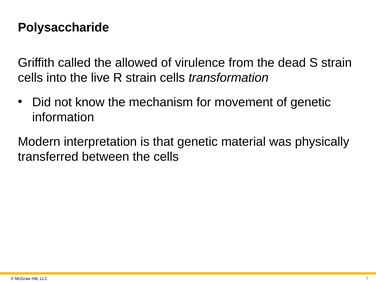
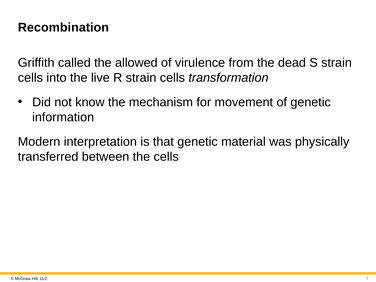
Polysaccharide: Polysaccharide -> Recombination (63, 27)
